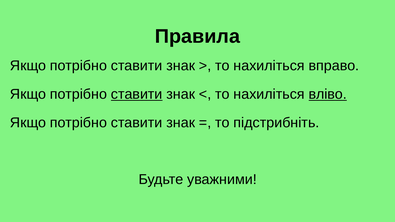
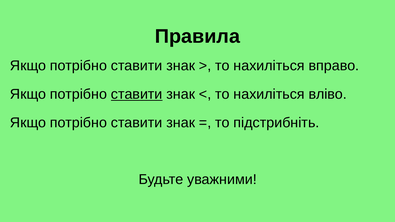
вліво underline: present -> none (328, 94)
